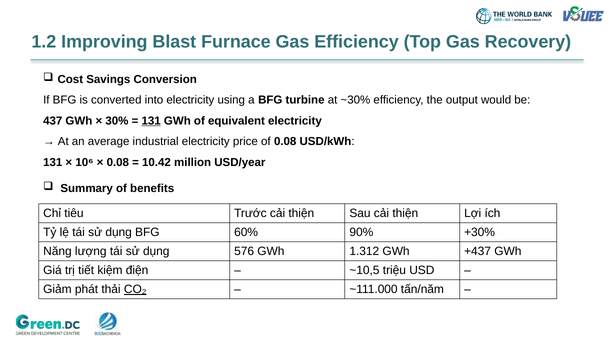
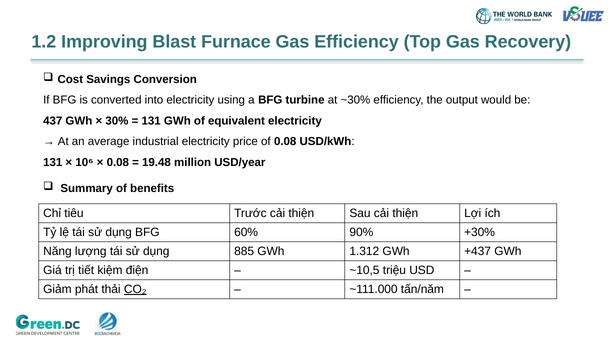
131 underline: present -> none (151, 121)
10.42: 10.42 -> 19.48 (156, 162)
576: 576 -> 885 (244, 251)
